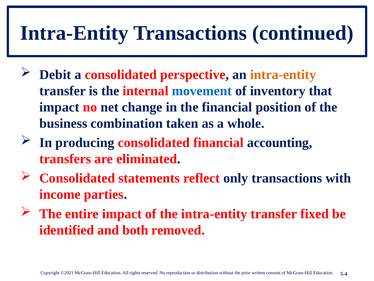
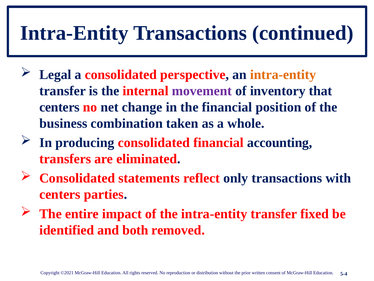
Debit: Debit -> Legal (55, 74)
movement colour: blue -> purple (202, 91)
impact: impact -> centers (59, 107)
income: income -> centers (60, 194)
